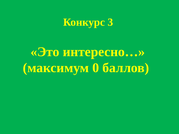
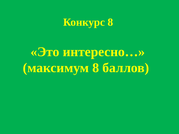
Конкурс 3: 3 -> 8 (110, 22)
максимум 0: 0 -> 8 (96, 68)
